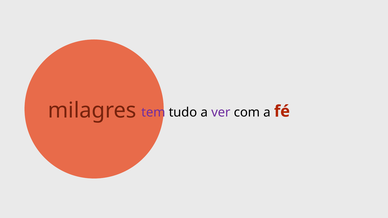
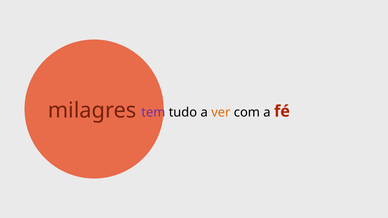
ver colour: purple -> orange (221, 113)
